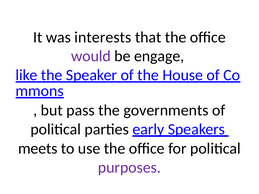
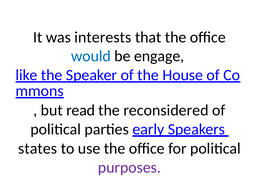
would colour: purple -> blue (91, 56)
pass: pass -> read (81, 110)
governments: governments -> reconsidered (166, 110)
meets: meets -> states (38, 149)
